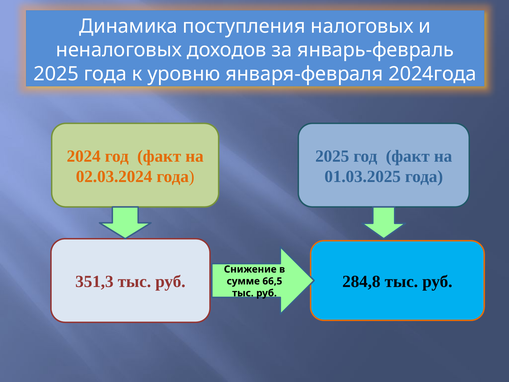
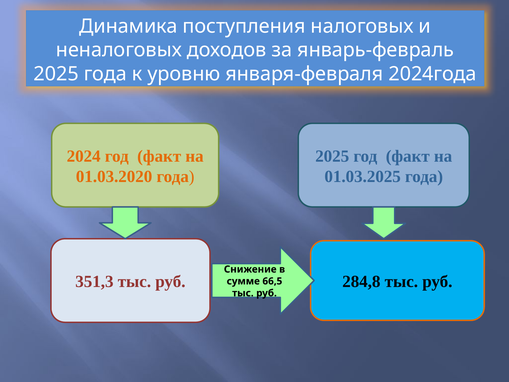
02.03.2024: 02.03.2024 -> 01.03.2020 (114, 176)
